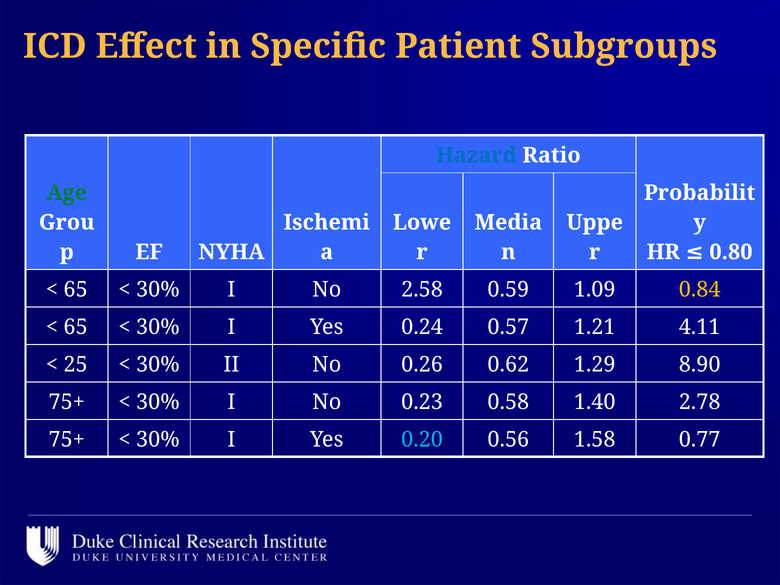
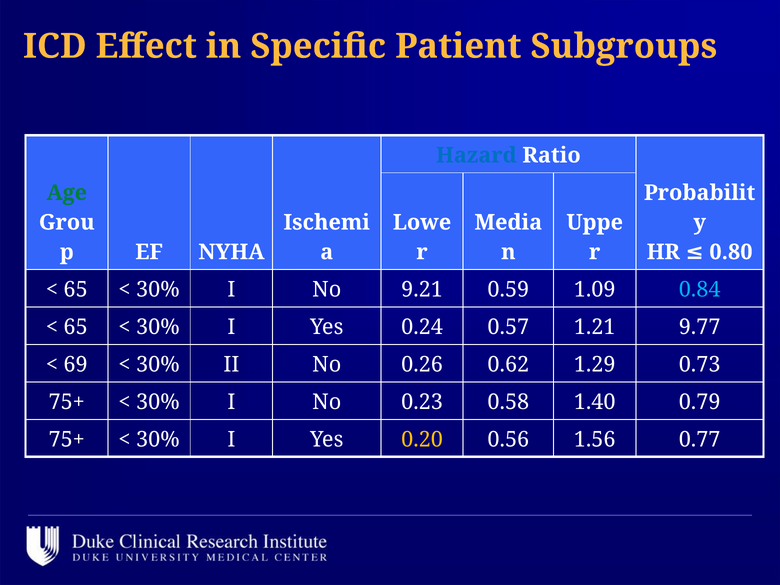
2.58: 2.58 -> 9.21 (422, 290)
0.84 colour: yellow -> light blue (700, 290)
4.11: 4.11 -> 9.77 (700, 327)
25: 25 -> 69 (76, 364)
8.90: 8.90 -> 0.73 (700, 364)
2.78: 2.78 -> 0.79 (700, 402)
0.20 colour: light blue -> yellow (422, 439)
1.58: 1.58 -> 1.56 (595, 439)
